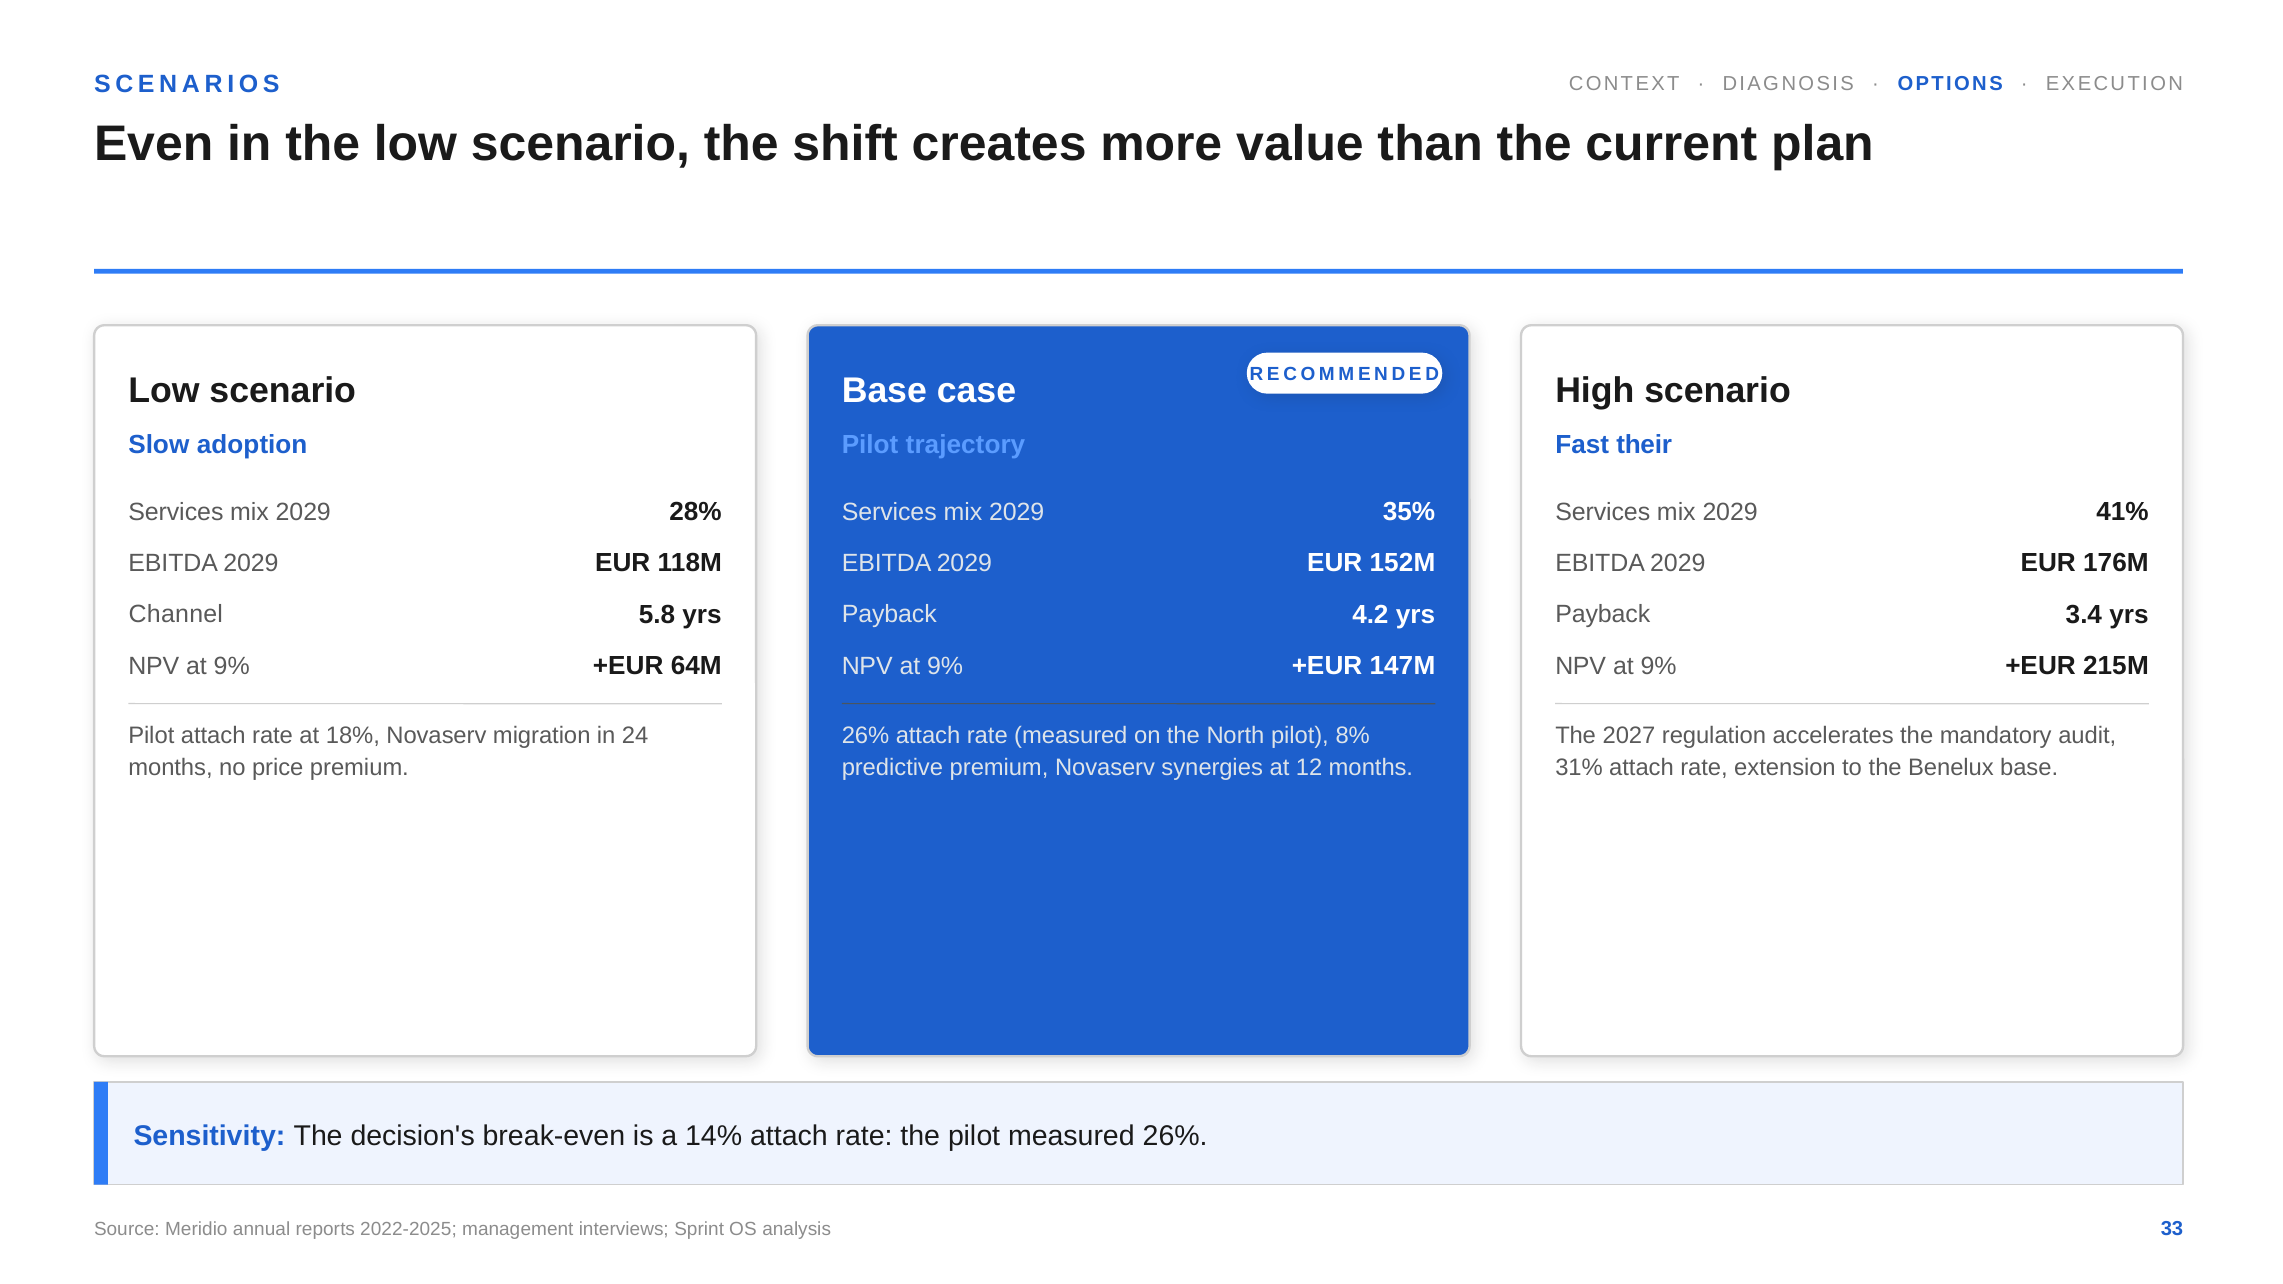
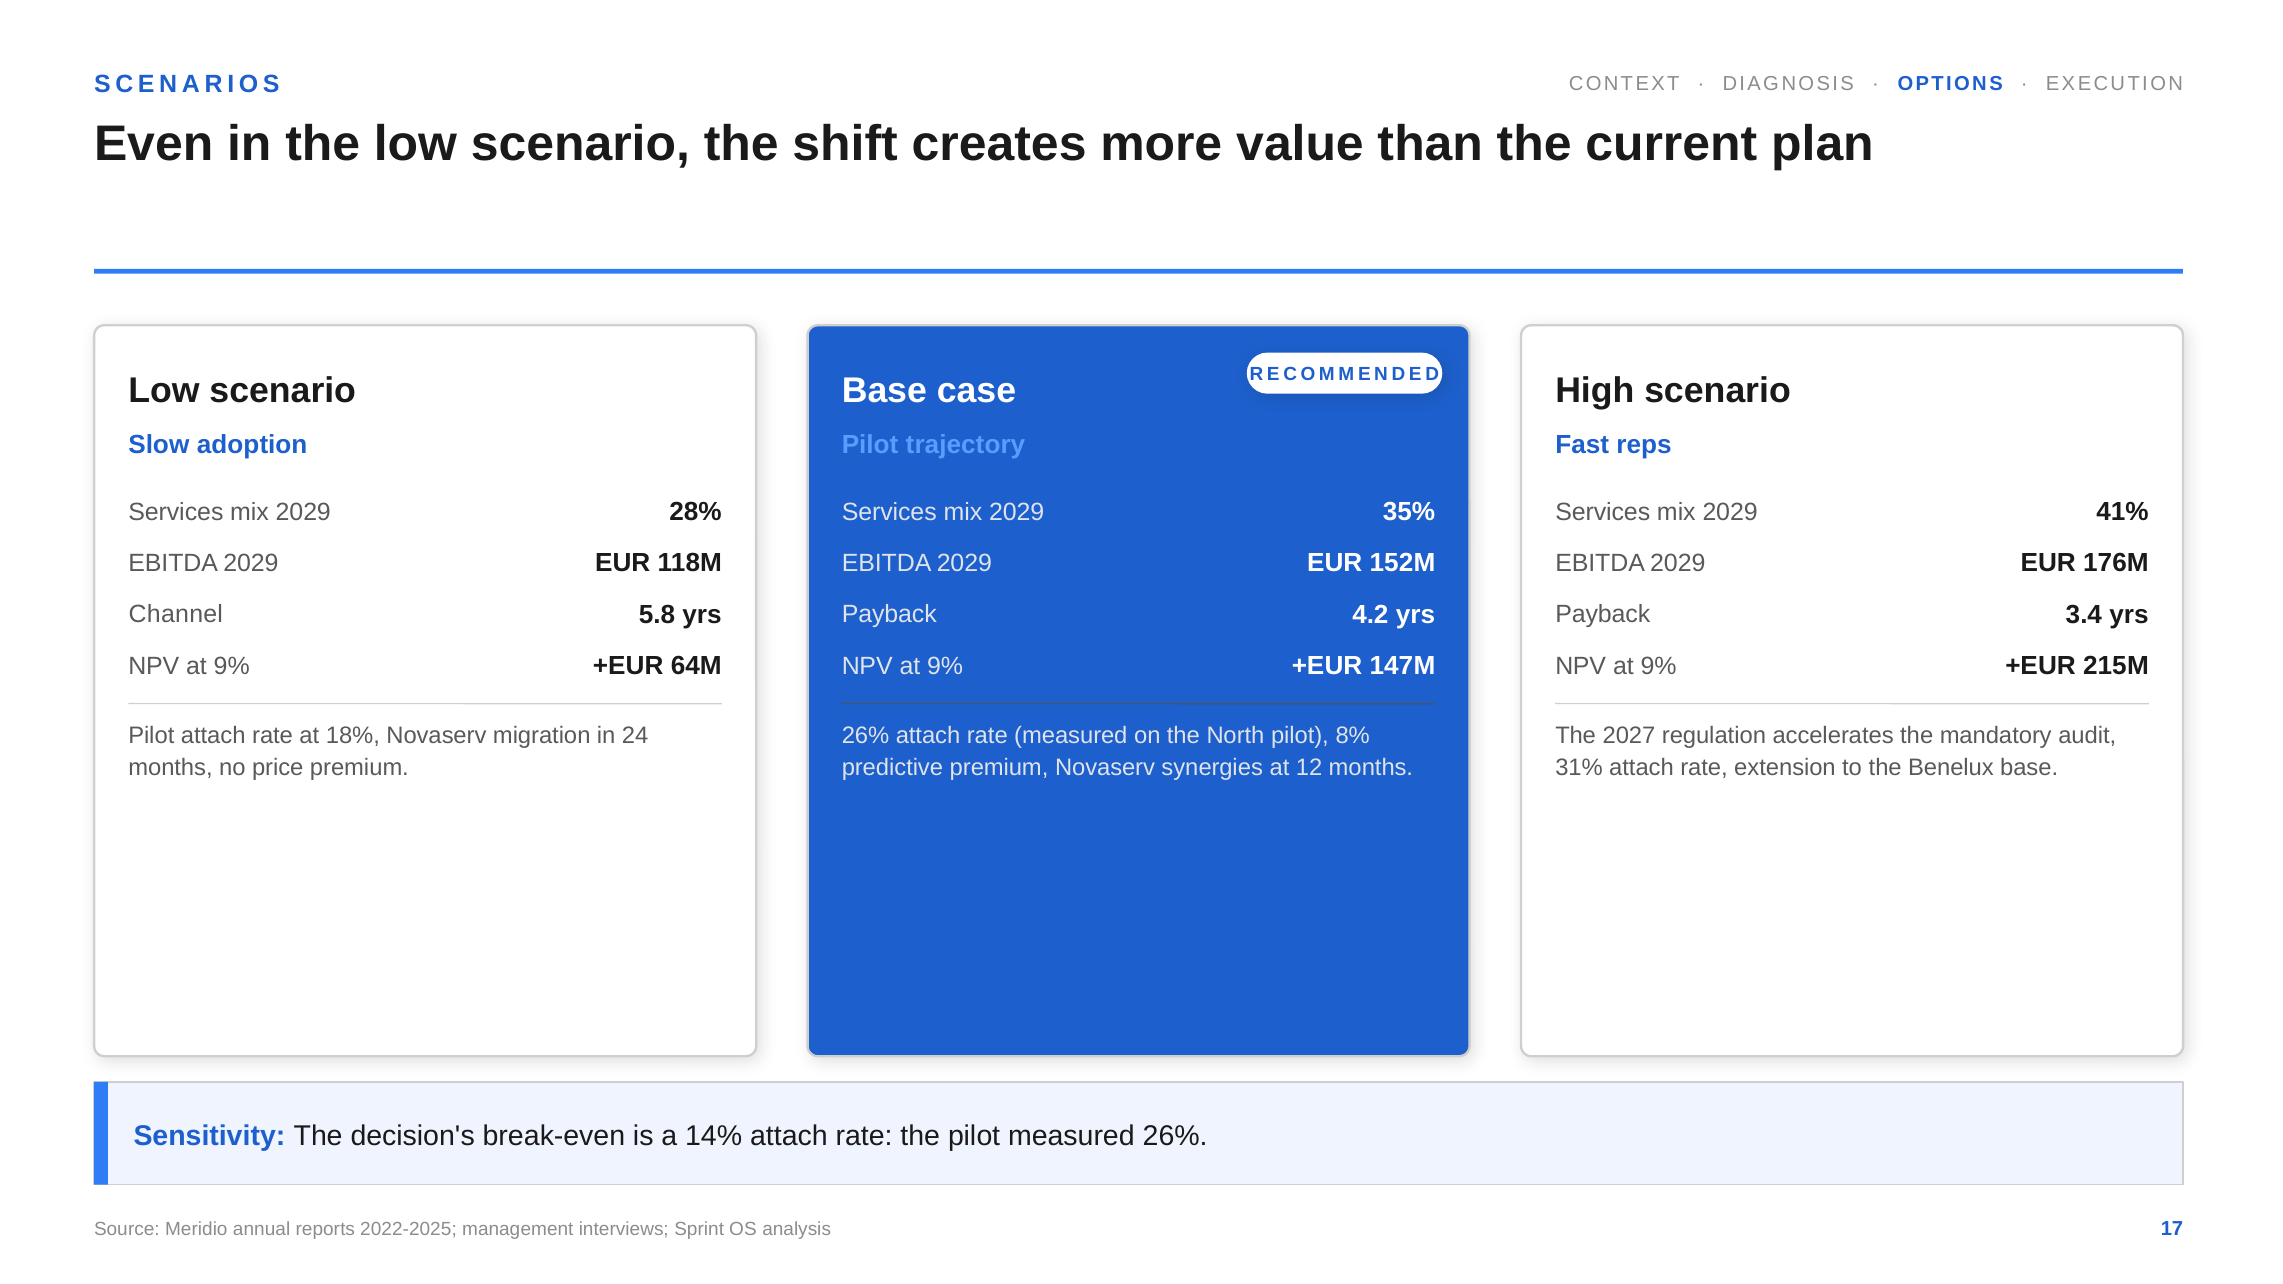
their: their -> reps (1644, 445)
33: 33 -> 17 (2172, 1229)
